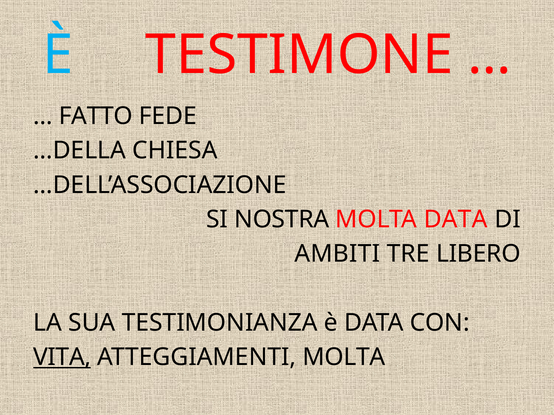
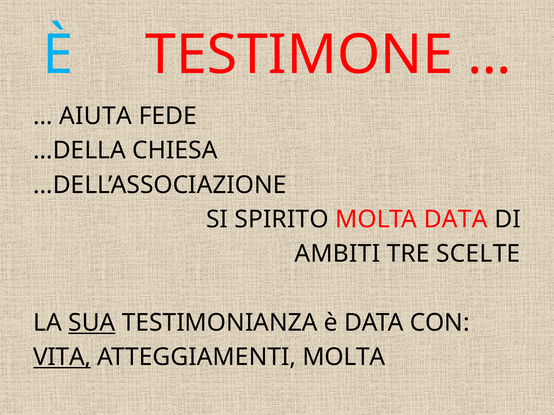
FATTO: FATTO -> AIUTA (96, 116)
NOSTRA: NOSTRA -> SPIRITO (281, 220)
LIBERO: LIBERO -> SCELTE (478, 254)
SUA underline: none -> present (92, 323)
